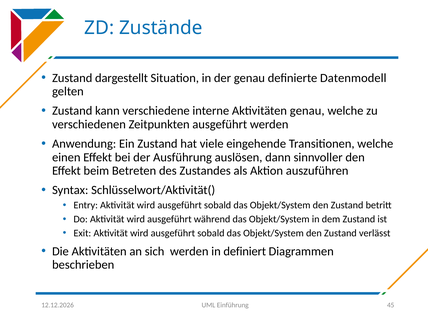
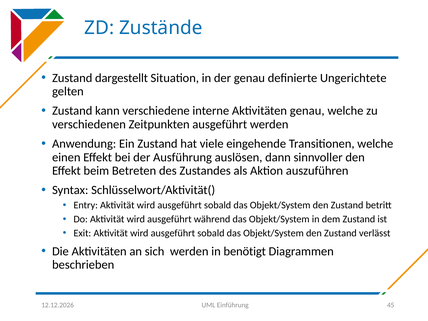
Datenmodell: Datenmodell -> Ungerichtete (353, 78)
definiert: definiert -> benötigt (245, 251)
